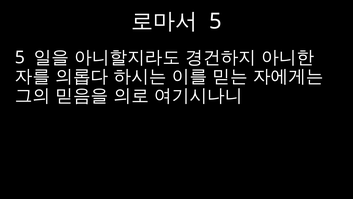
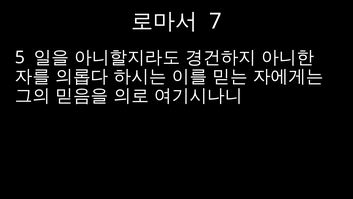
5: 5 -> 7 (216, 21)
